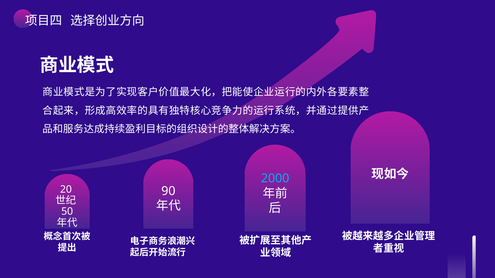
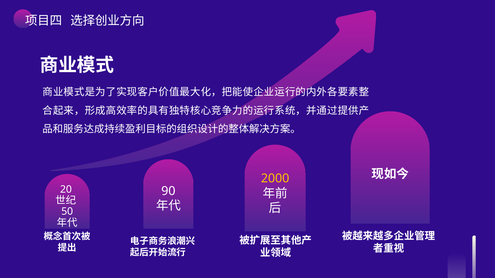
2000 colour: light blue -> yellow (275, 179)
